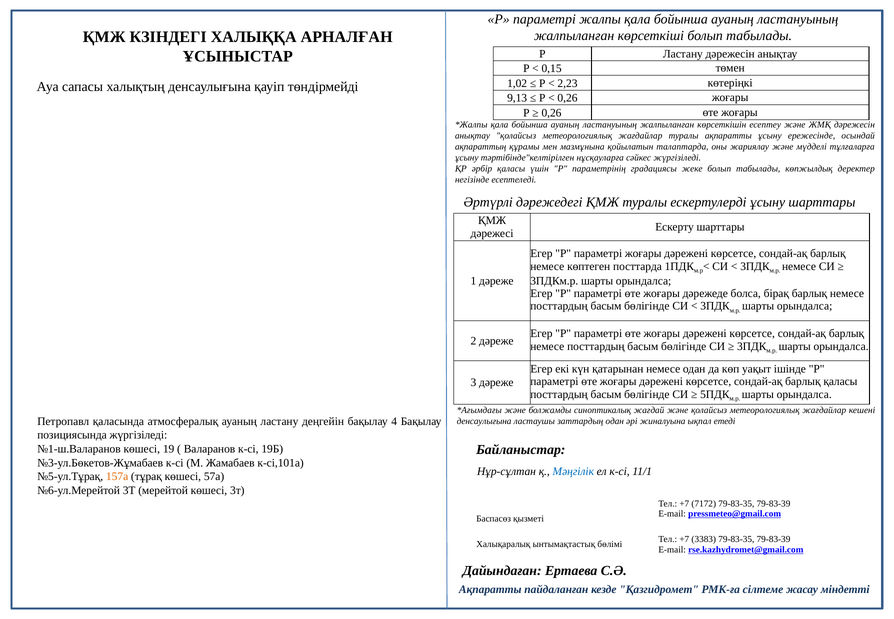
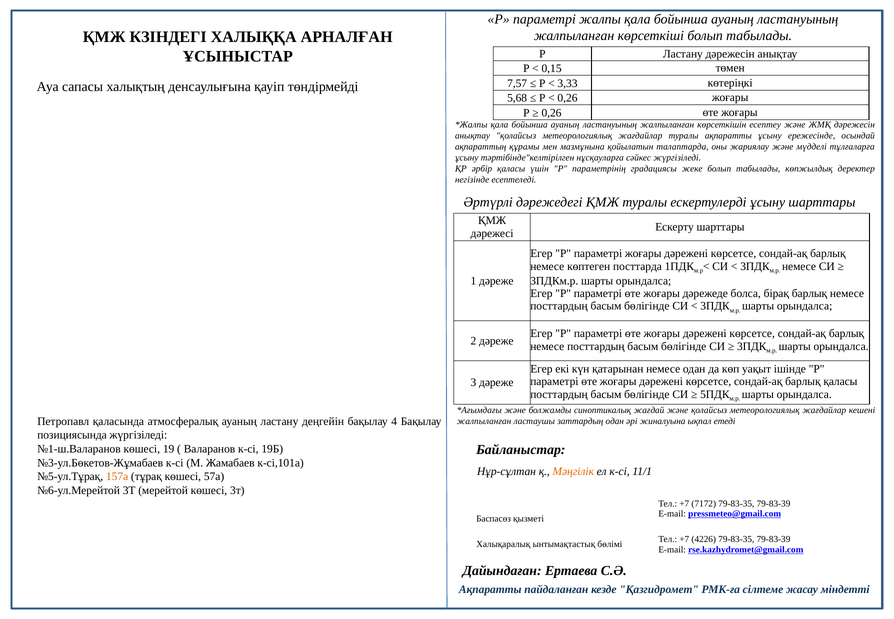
1,02: 1,02 -> 7,57 (517, 83)
2,23: 2,23 -> 3,33 (567, 83)
9,13: 9,13 -> 5,68 (517, 98)
денсаулығына: денсаулығына -> жалпыланған (484, 421)
Мәңгілік colour: blue -> orange (573, 471)
3383: 3383 -> 4226 (704, 539)
